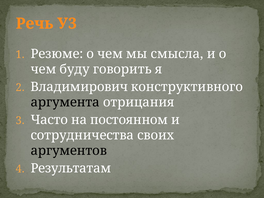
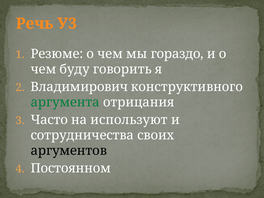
смысла: смысла -> гораздо (177, 54)
аргумента colour: black -> green (65, 102)
постоянном: постоянном -> используют (129, 120)
Результатам: Результатам -> Постоянном (71, 168)
